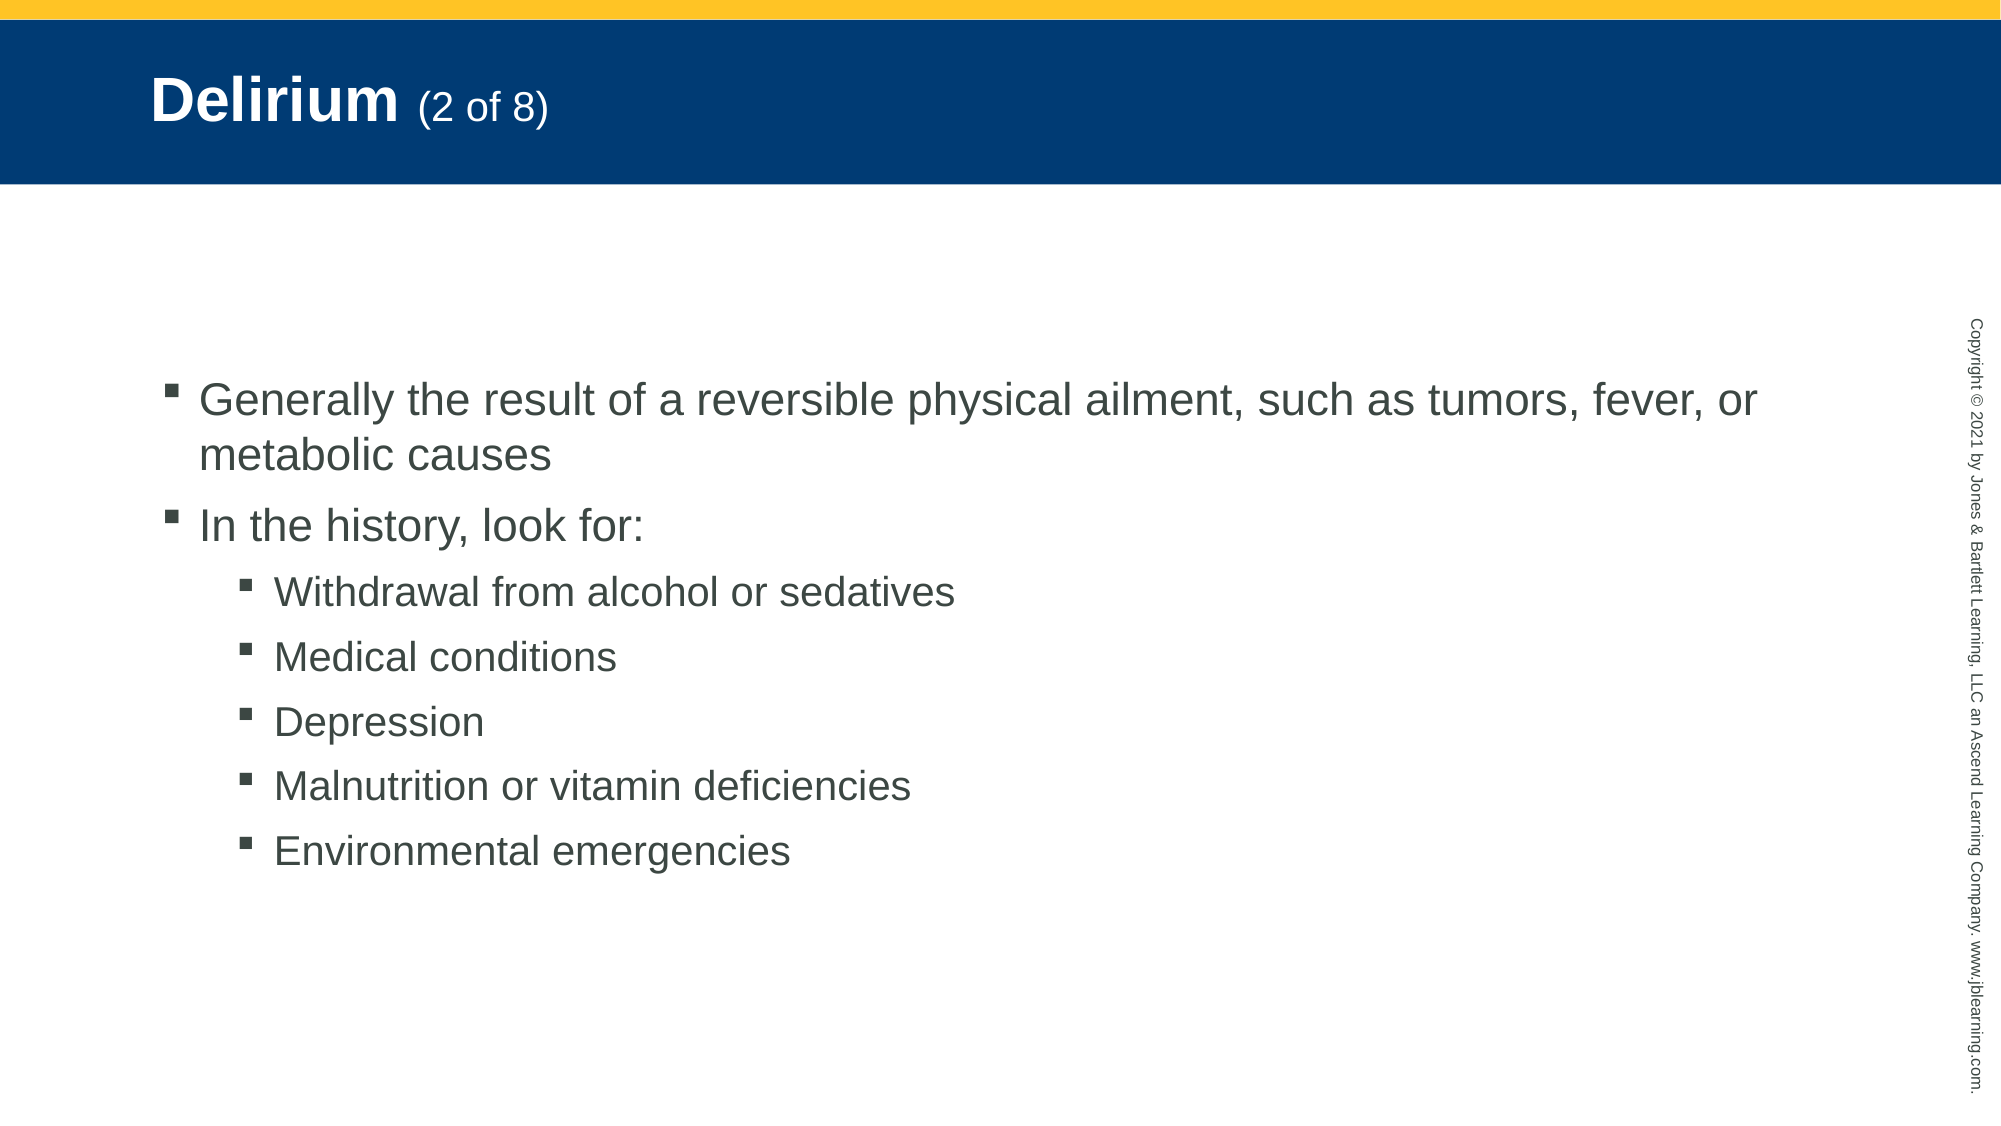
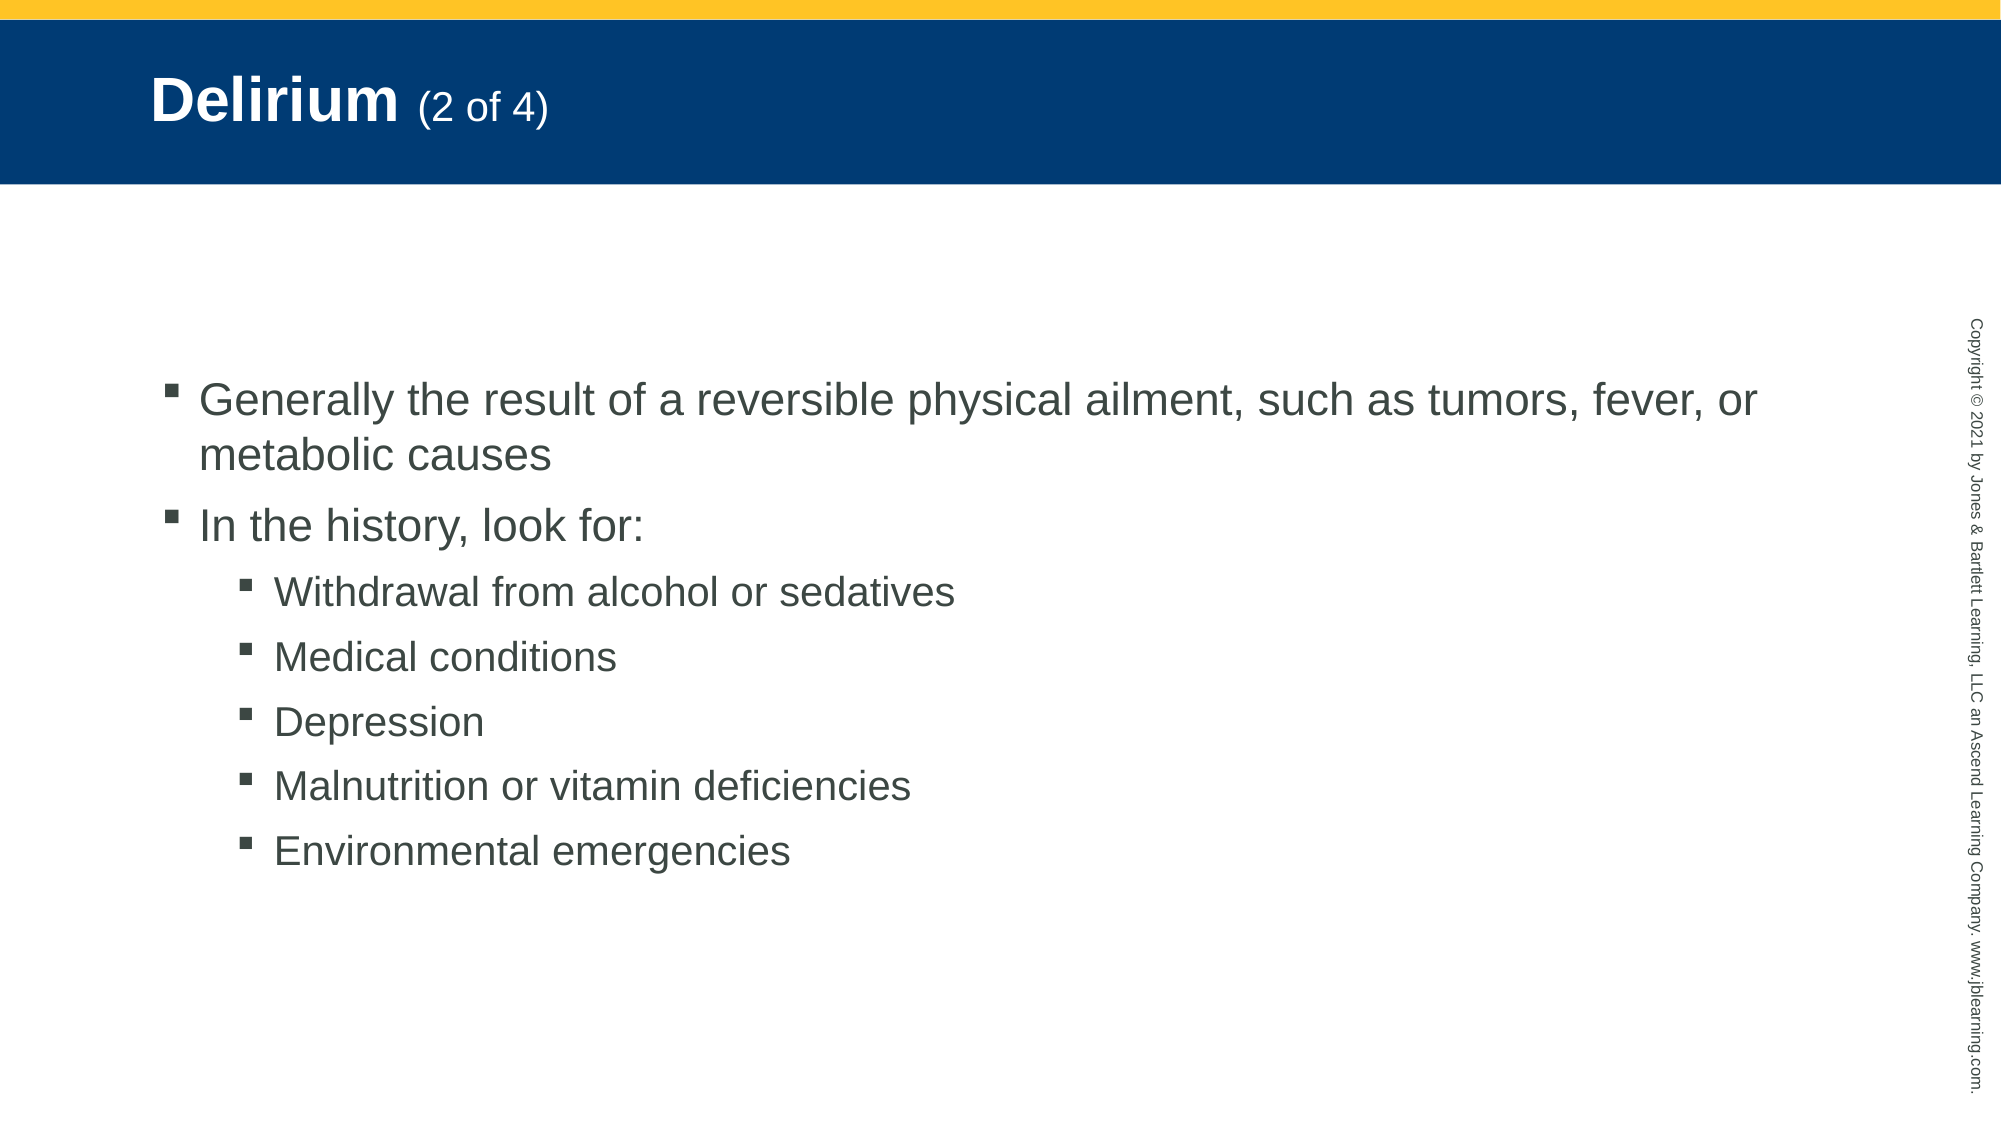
8: 8 -> 4 (531, 107)
